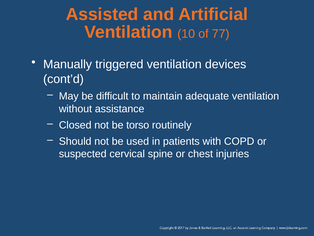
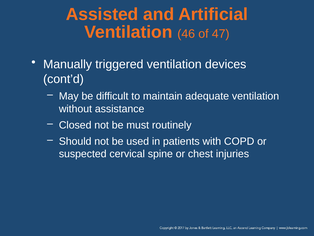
10: 10 -> 46 (186, 34)
77: 77 -> 47 (221, 34)
torso: torso -> must (138, 125)
